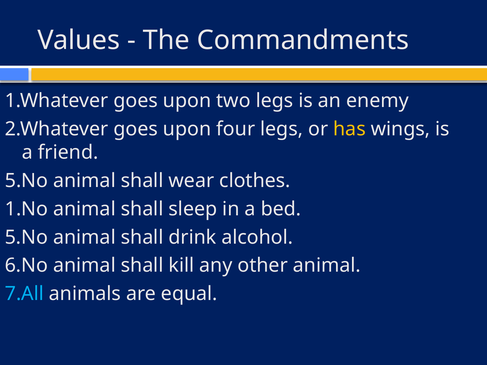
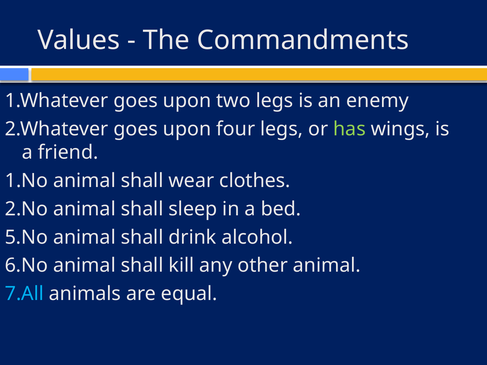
has colour: yellow -> light green (349, 129)
5.No: 5.No -> 1.No (26, 181)
1.No: 1.No -> 2.No (26, 209)
